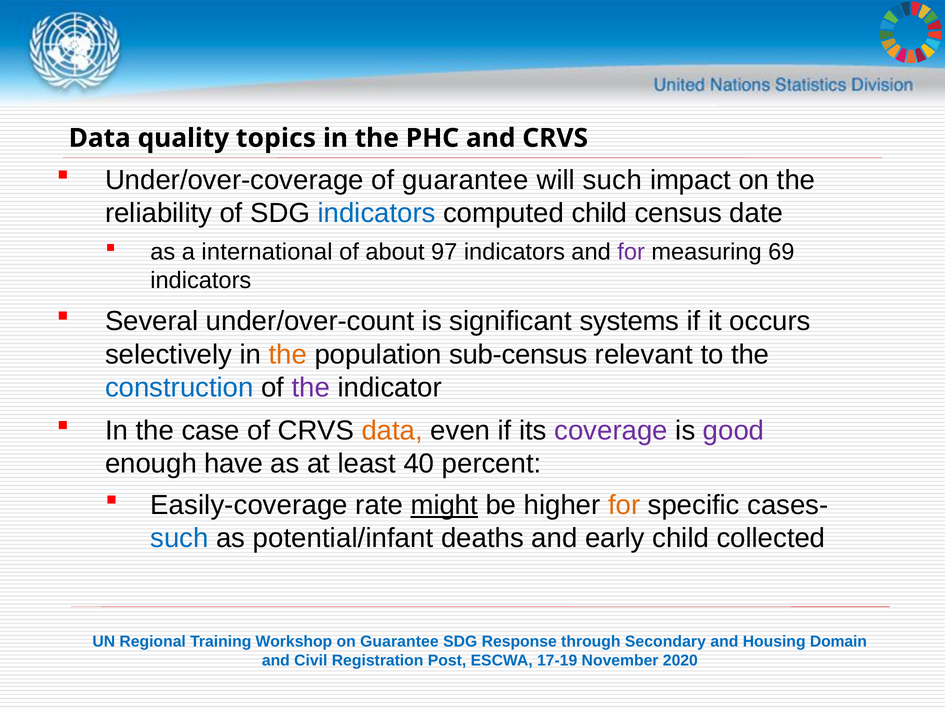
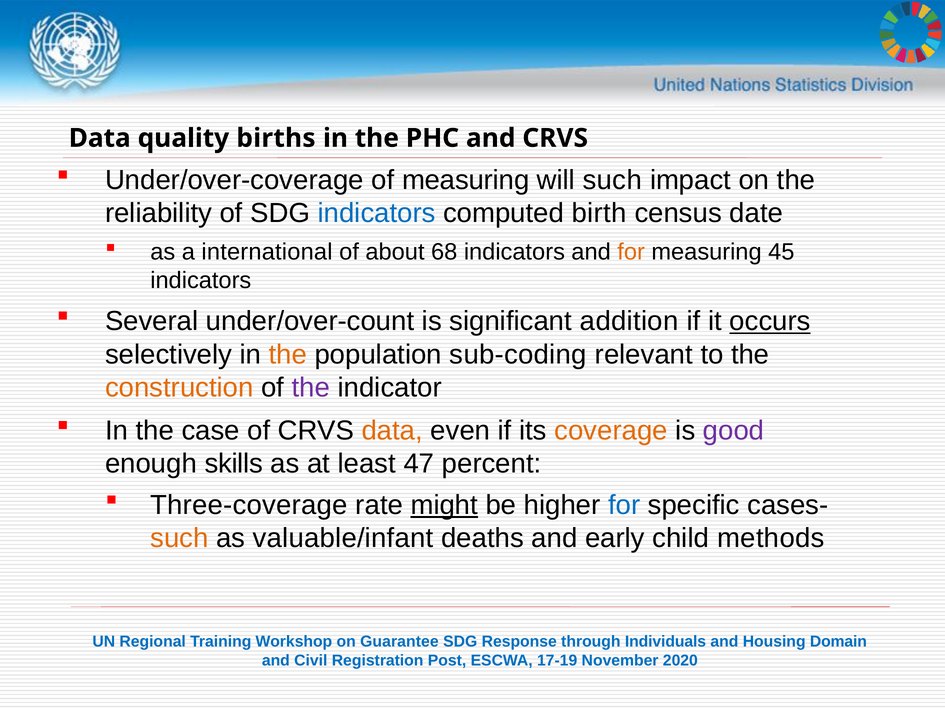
topics: topics -> births (276, 138)
of guarantee: guarantee -> measuring (466, 180)
computed child: child -> birth (599, 213)
97: 97 -> 68 (444, 252)
for colour: purple -> orange (631, 252)
69: 69 -> 45 (781, 252)
systems: systems -> addition (629, 321)
occurs underline: none -> present (770, 321)
sub-census: sub-census -> sub-coding (518, 354)
construction colour: blue -> orange (179, 387)
coverage colour: purple -> orange (611, 430)
have: have -> skills (234, 463)
40: 40 -> 47 (419, 463)
Easily-coverage: Easily-coverage -> Three-coverage (249, 505)
for colour: orange -> blue (624, 505)
such colour: blue -> orange (179, 538)
potential/infant: potential/infant -> valuable/infant (343, 538)
collected: collected -> methods (771, 538)
Secondary: Secondary -> Individuals (665, 641)
